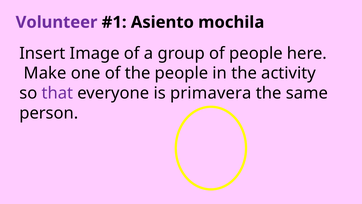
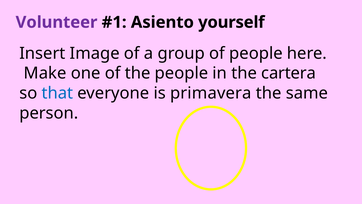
mochila: mochila -> yourself (231, 22)
activity: activity -> cartera (289, 73)
that colour: purple -> blue (57, 93)
